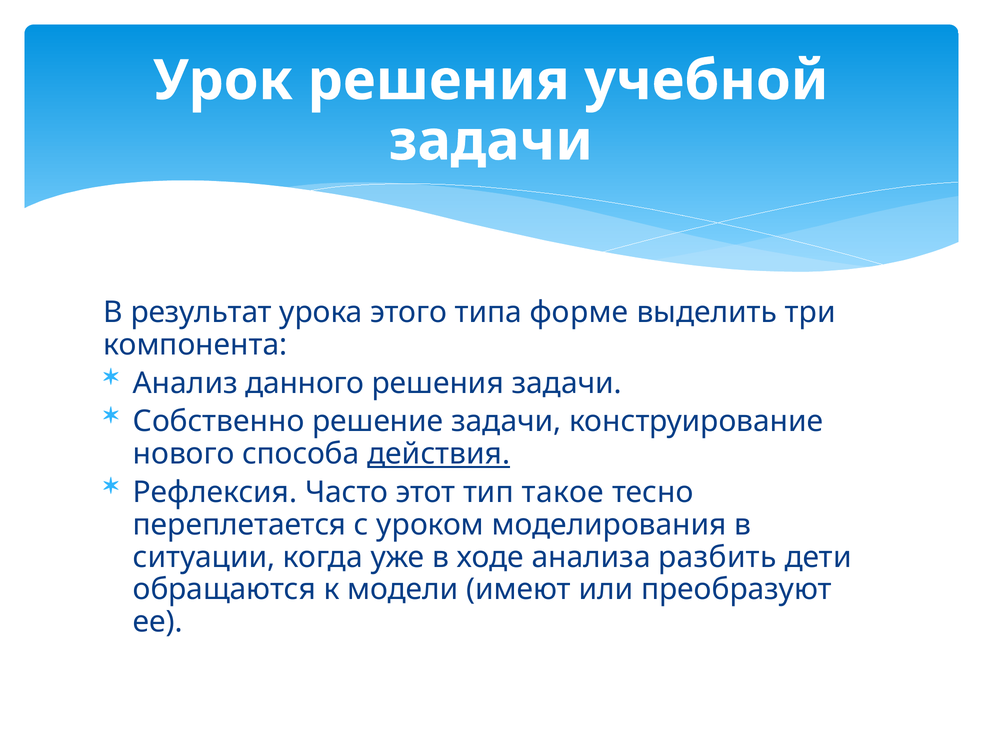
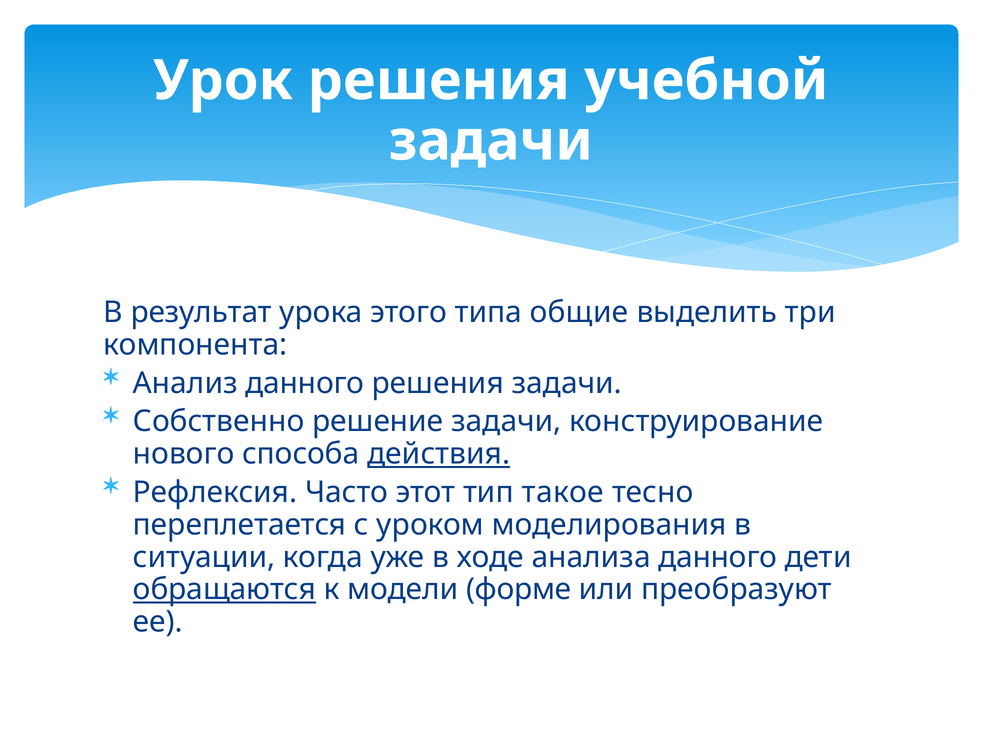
форме: форме -> общие (579, 312)
анализа разбить: разбить -> данного (718, 557)
обращаются underline: none -> present (224, 589)
имеют: имеют -> форме (519, 589)
